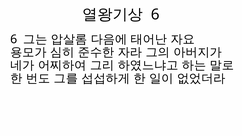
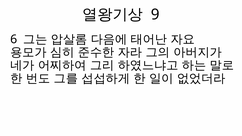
6: 6 -> 9 (155, 15)
